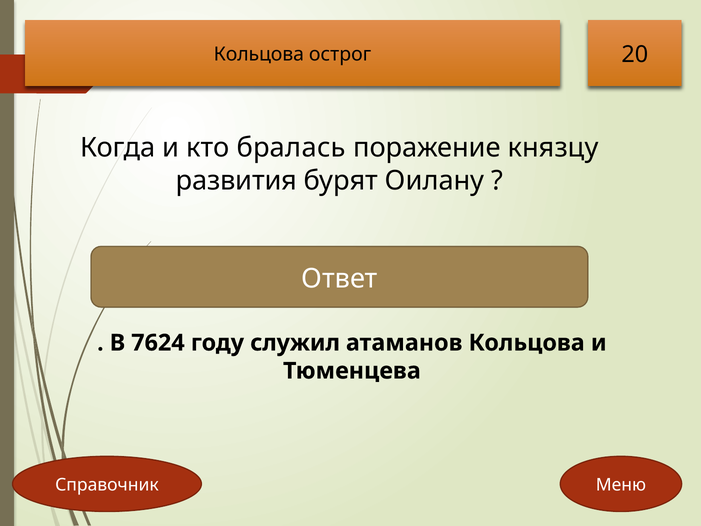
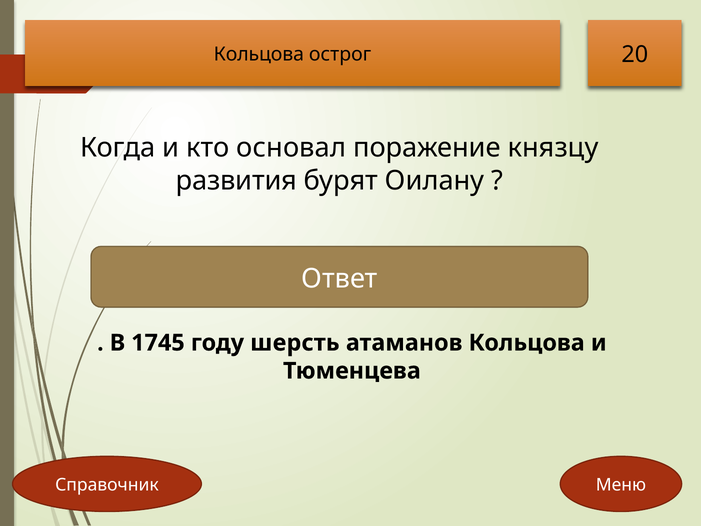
бралась: бралась -> основал (291, 148)
7624: 7624 -> 1745 (158, 343)
служил: служил -> шерсть (295, 343)
